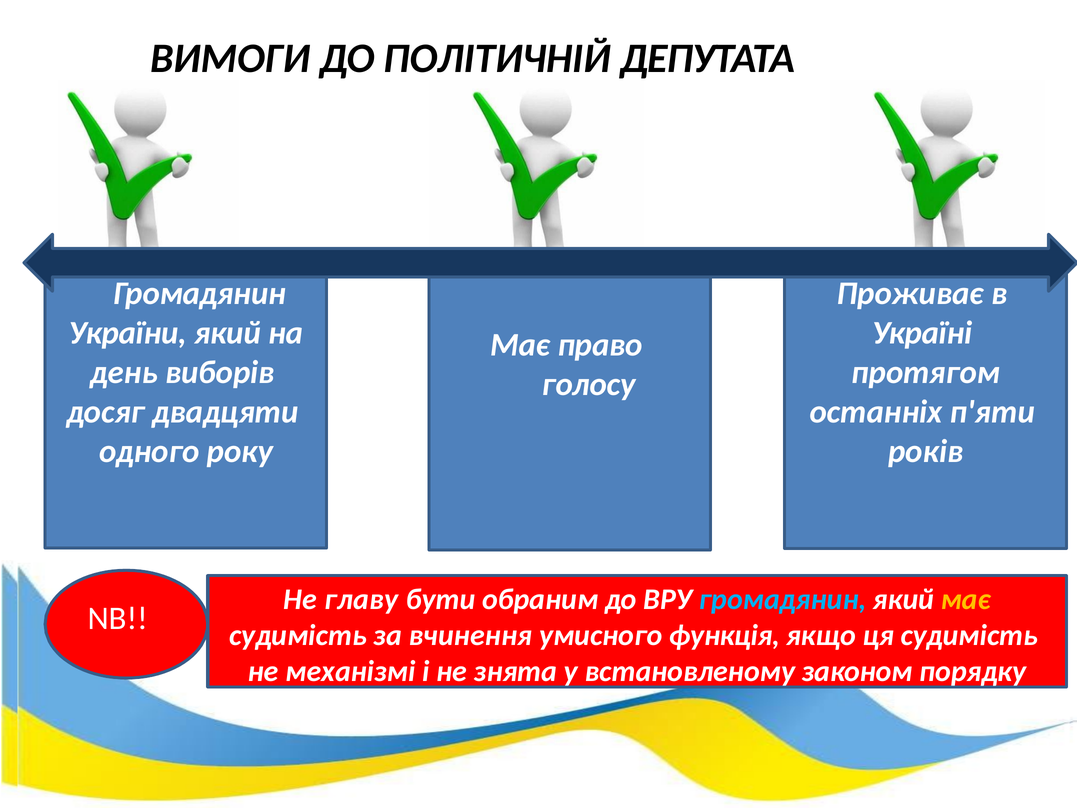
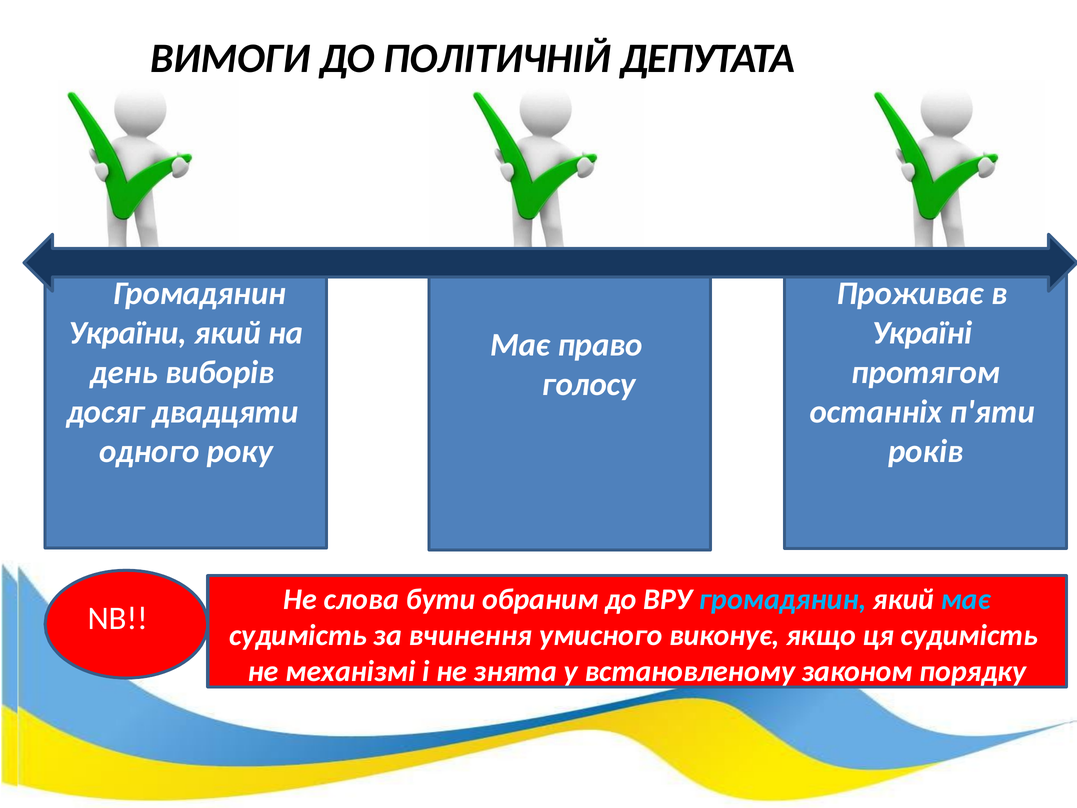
главу: главу -> слова (361, 599)
має colour: yellow -> light blue (966, 599)
функція: функція -> виконує (724, 635)
